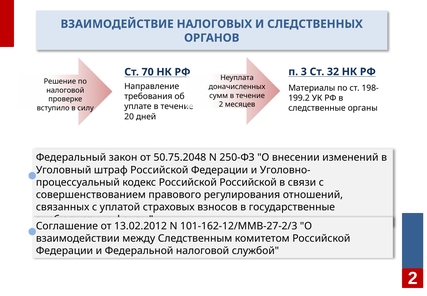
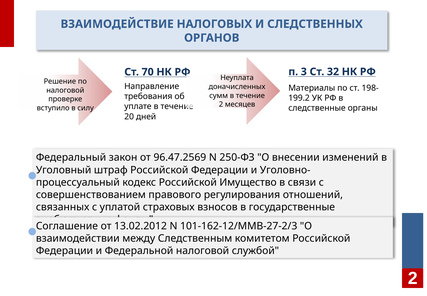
50.75.2048: 50.75.2048 -> 96.47.2569 (180, 157)
Российской Российской: Российской -> Имущество (248, 182)
